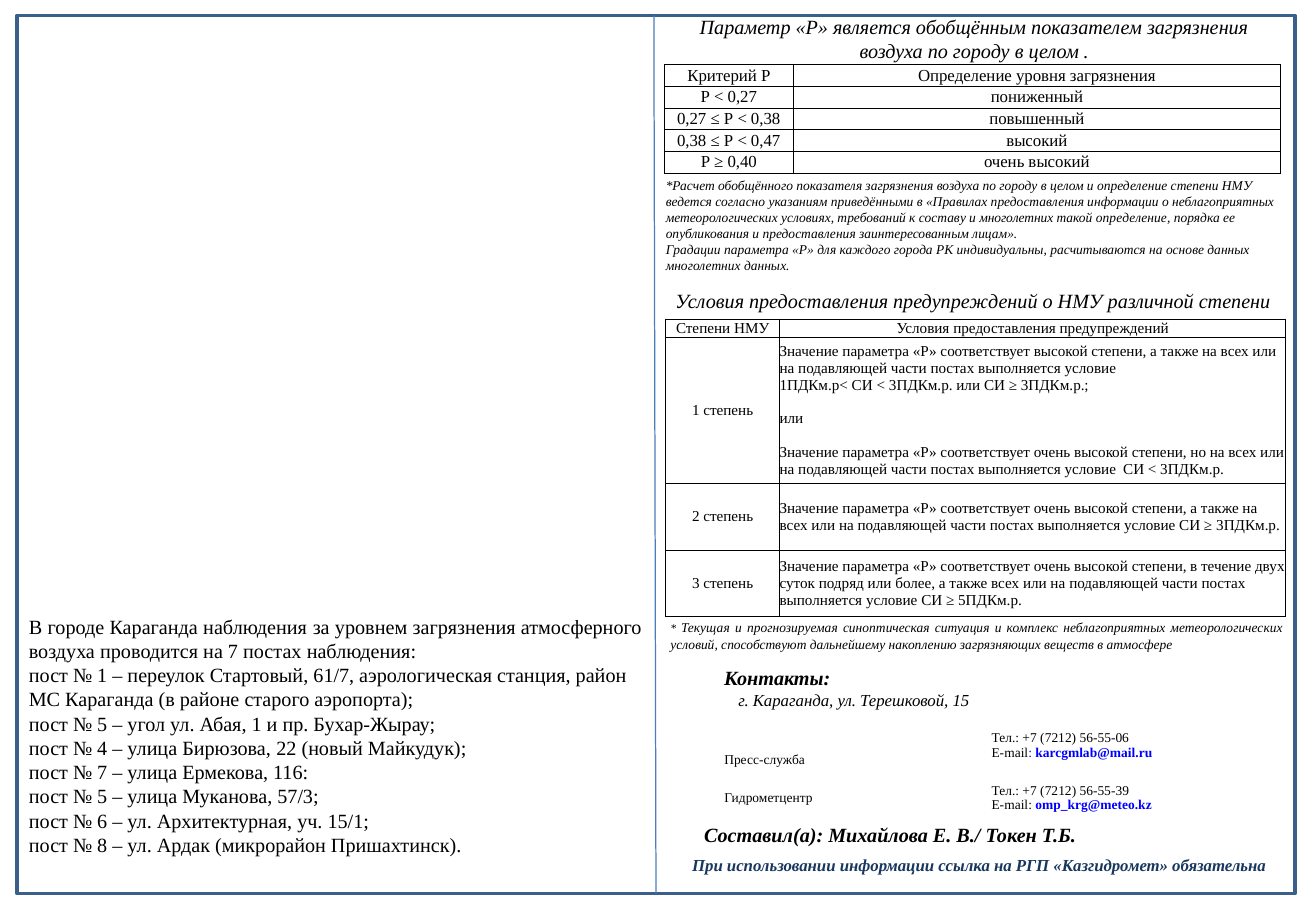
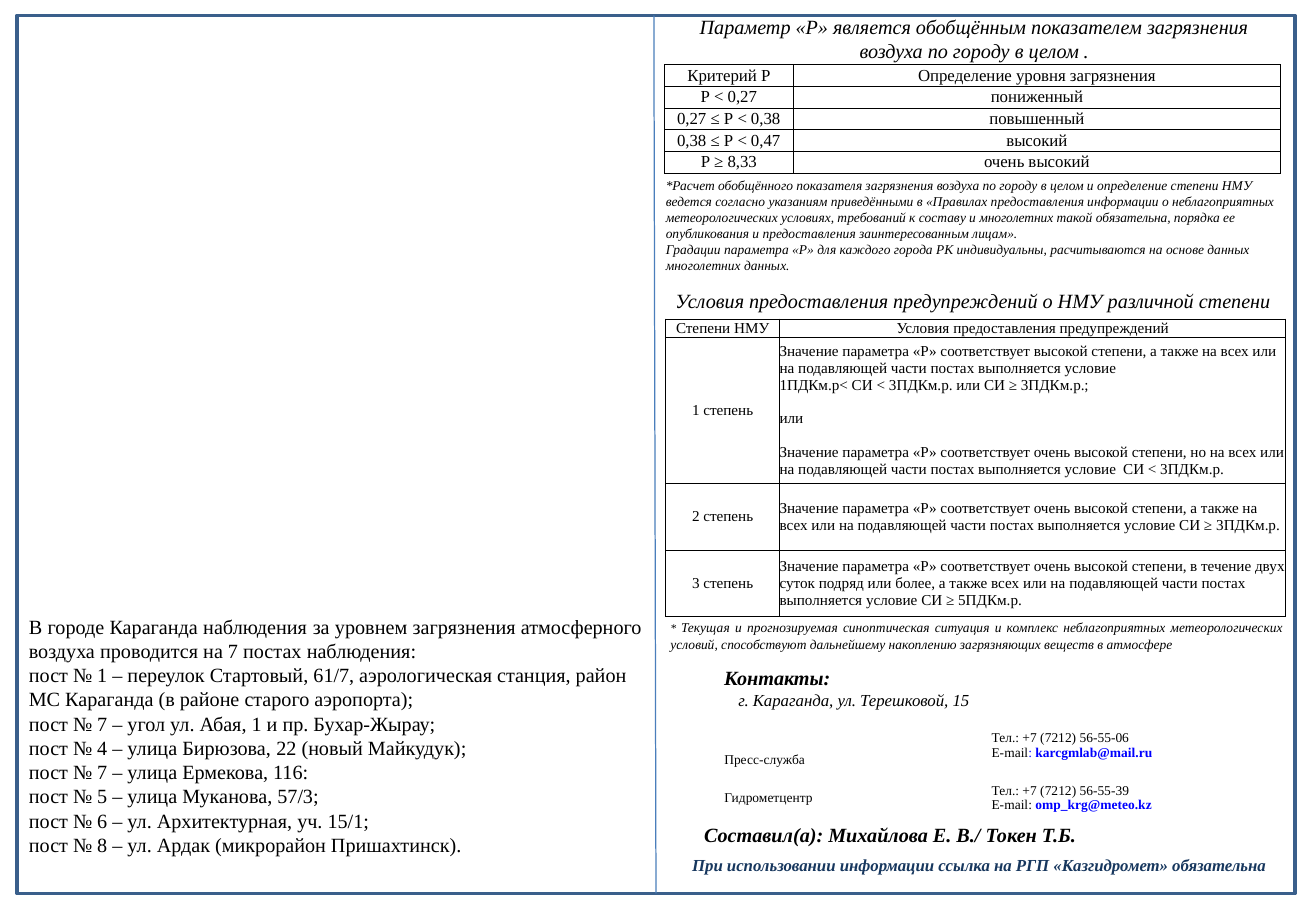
0,40: 0,40 -> 8,33 (742, 162)
такой определение: определение -> обязательна (1133, 218)
5: 5 -> 7 (102, 724)
